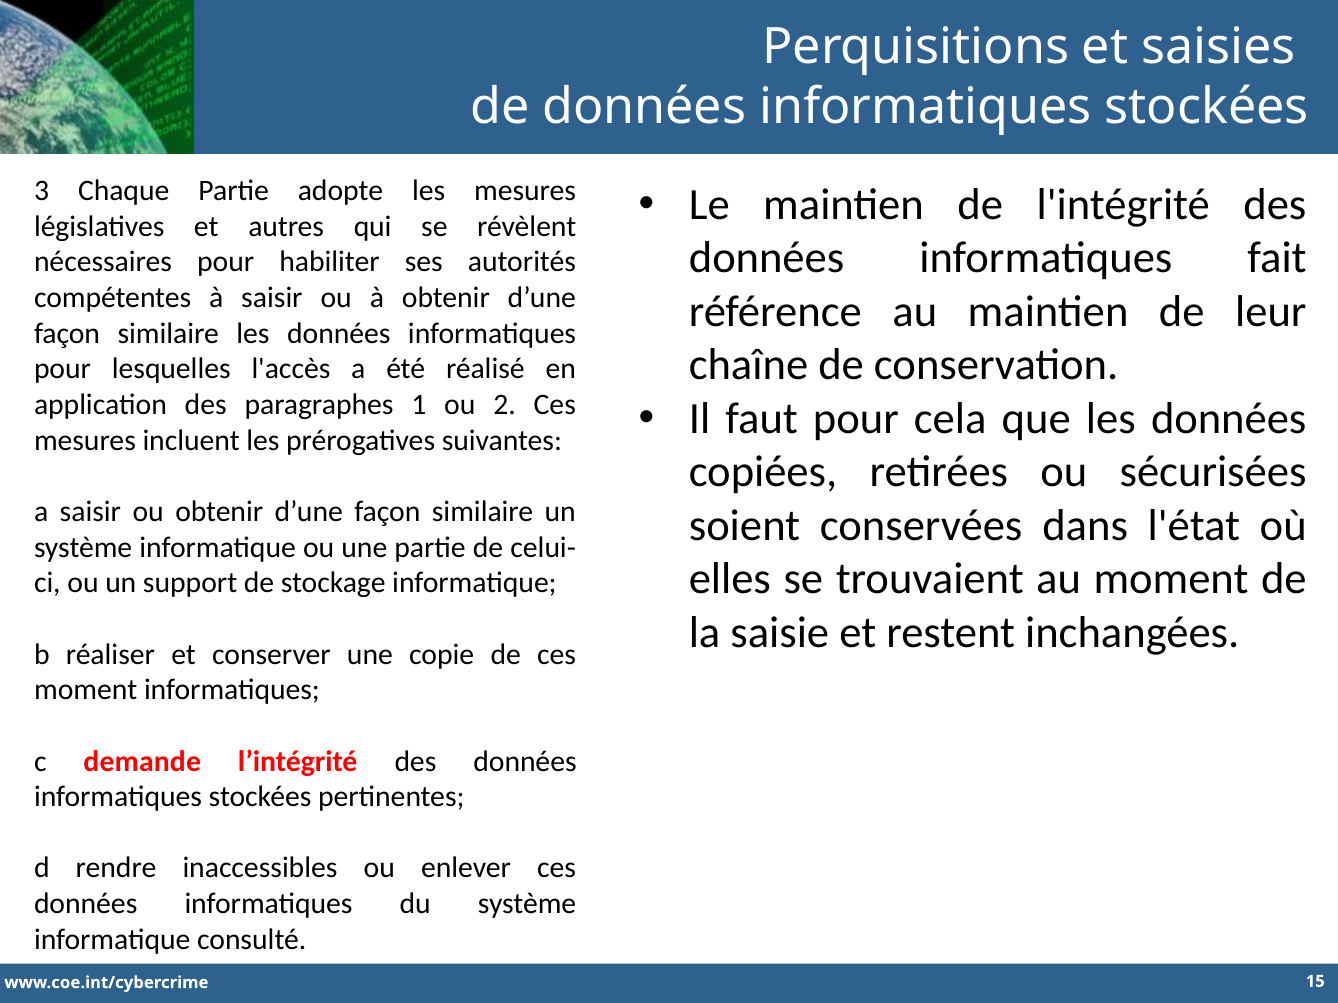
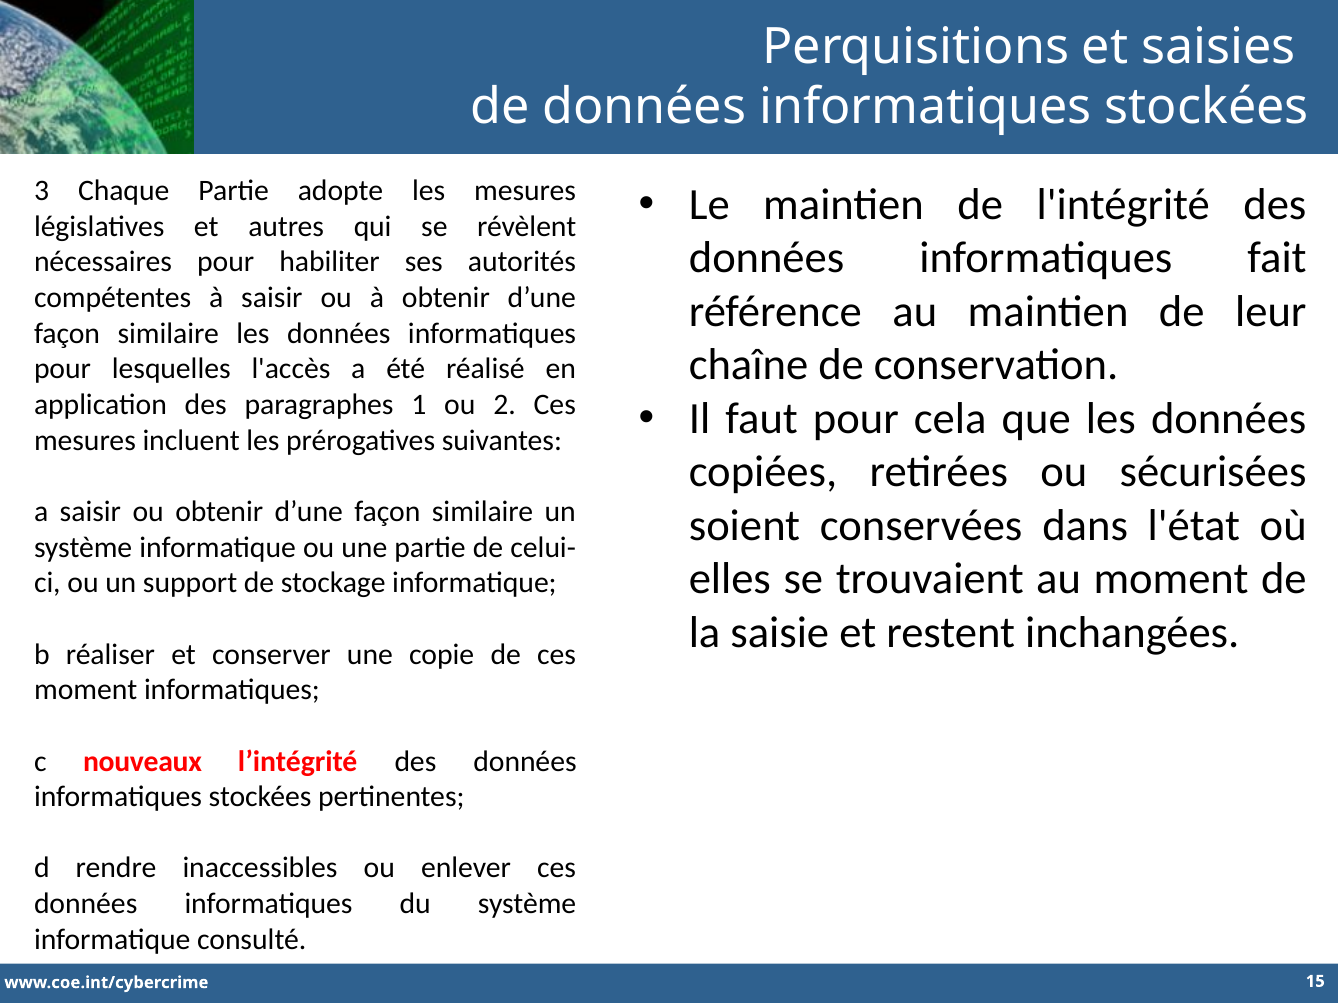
demande: demande -> nouveaux (142, 762)
